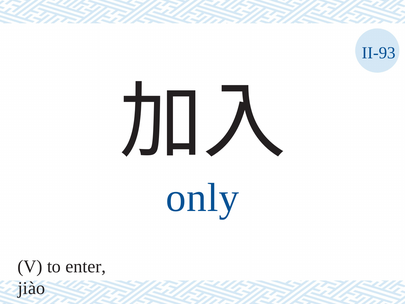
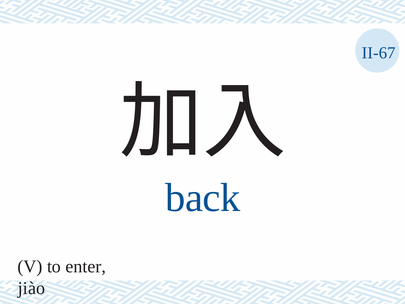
II-93: II-93 -> II-67 (379, 53)
only: only -> back (203, 198)
